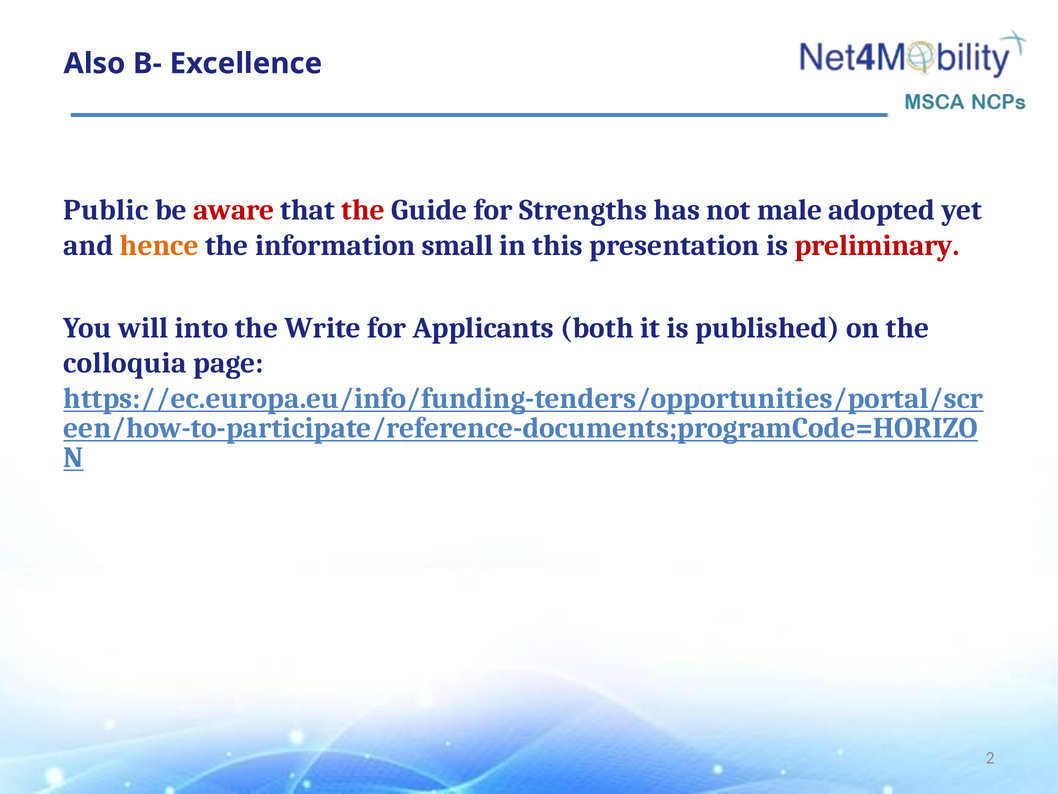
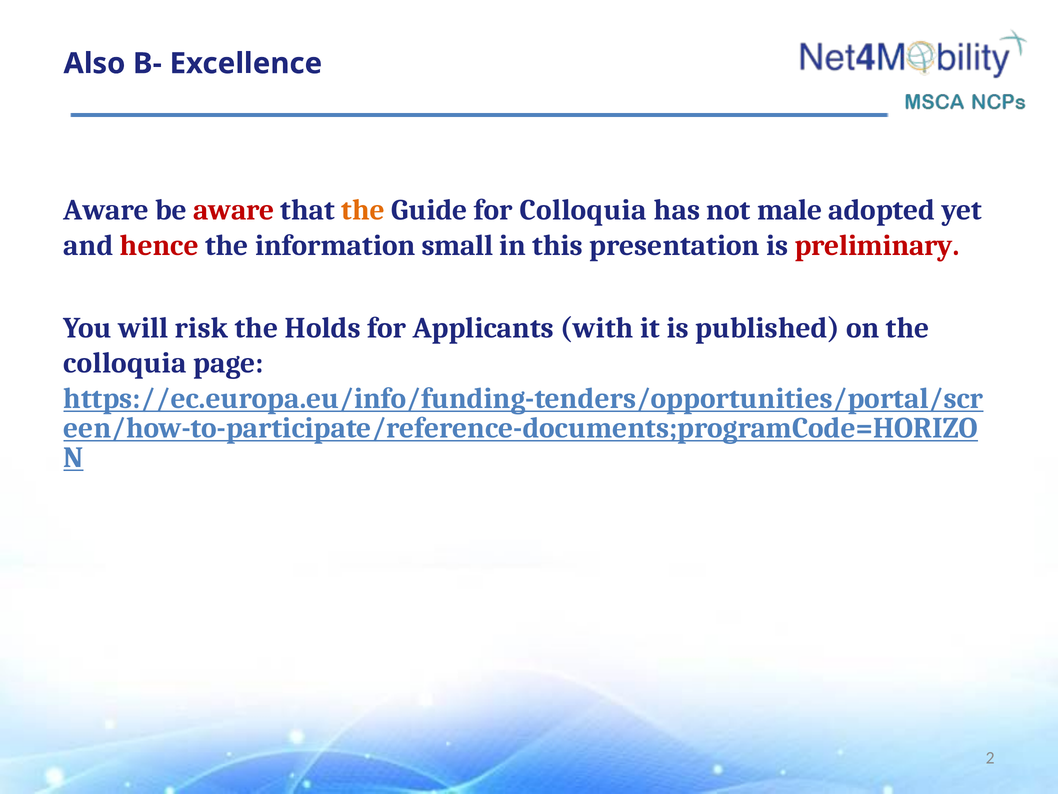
Public: Public -> Aware (106, 210)
the colour: red -> orange (363, 210)
for Strengths: Strengths -> Colloquia (583, 210)
hence colour: orange -> red (159, 245)
into: into -> risk (201, 328)
Write: Write -> Holds (323, 328)
both: both -> with (597, 328)
